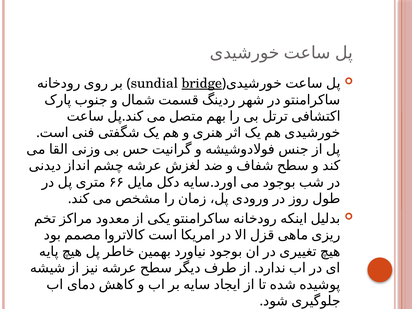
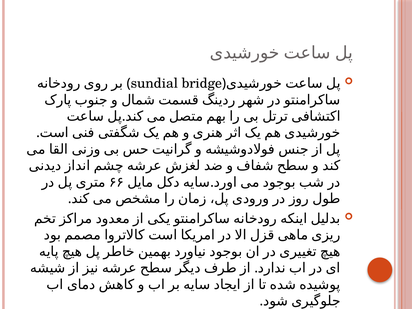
bridge underline: present -> none (202, 83)
